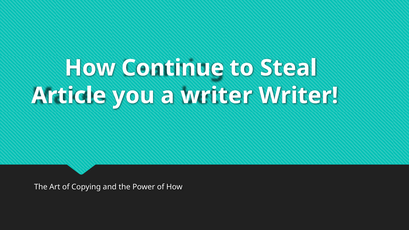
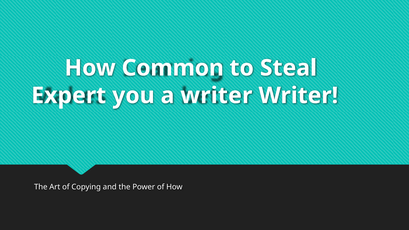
Continue: Continue -> Common (173, 68)
Article: Article -> Expert (69, 96)
